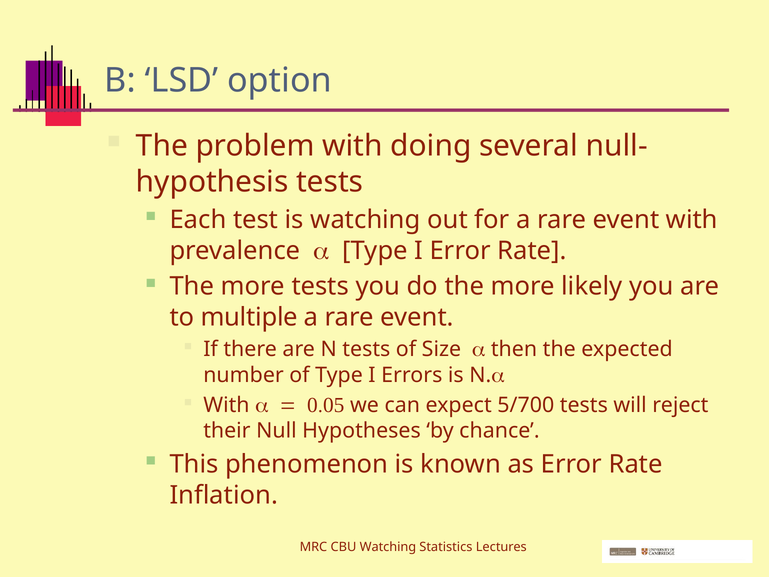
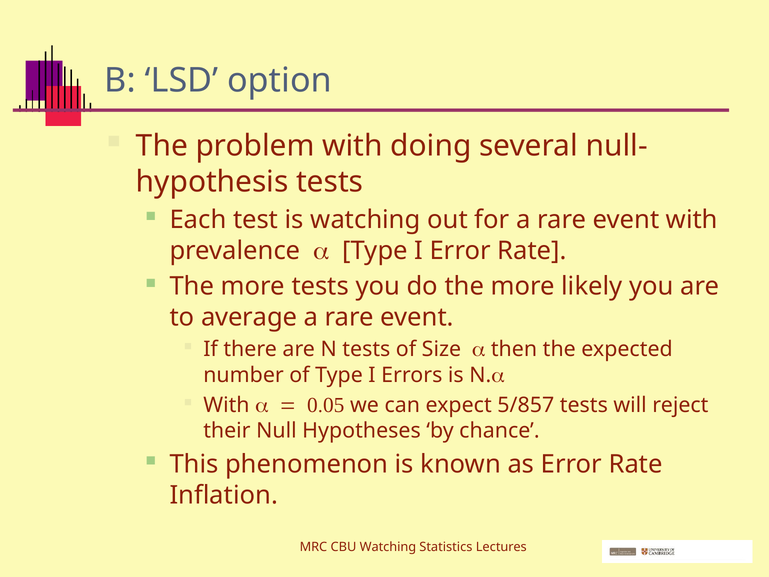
multiple: multiple -> average (249, 317)
5/700: 5/700 -> 5/857 (526, 405)
